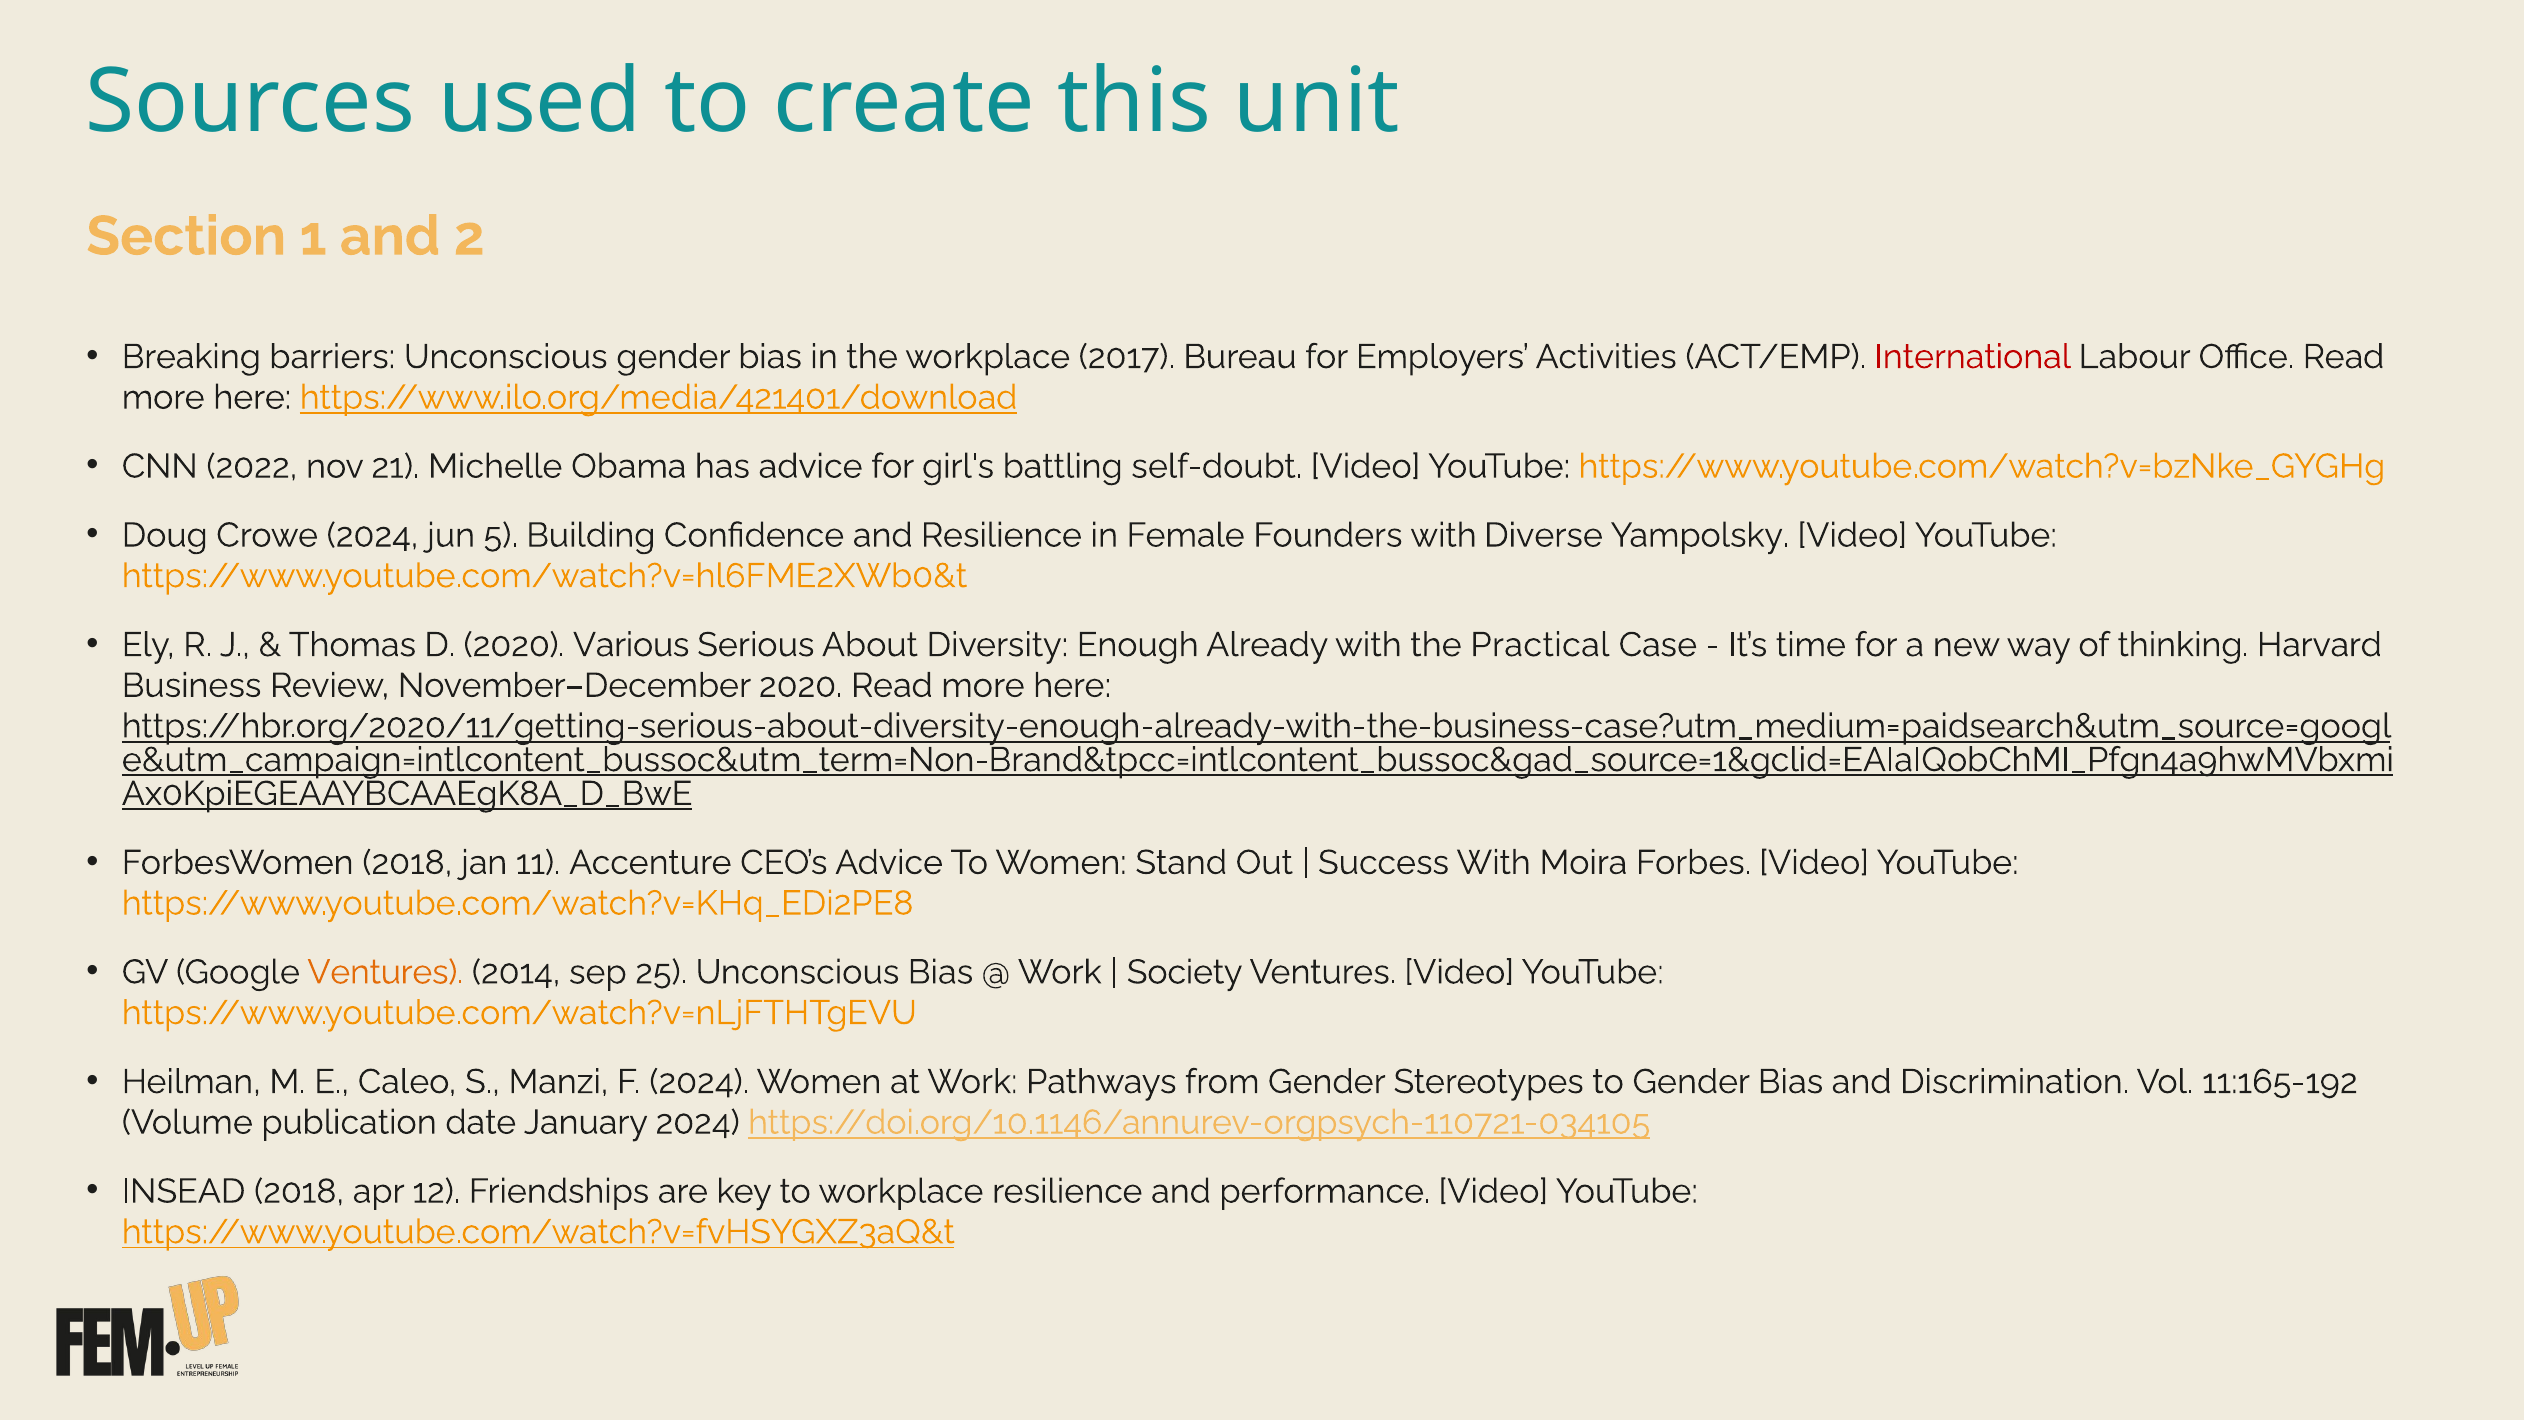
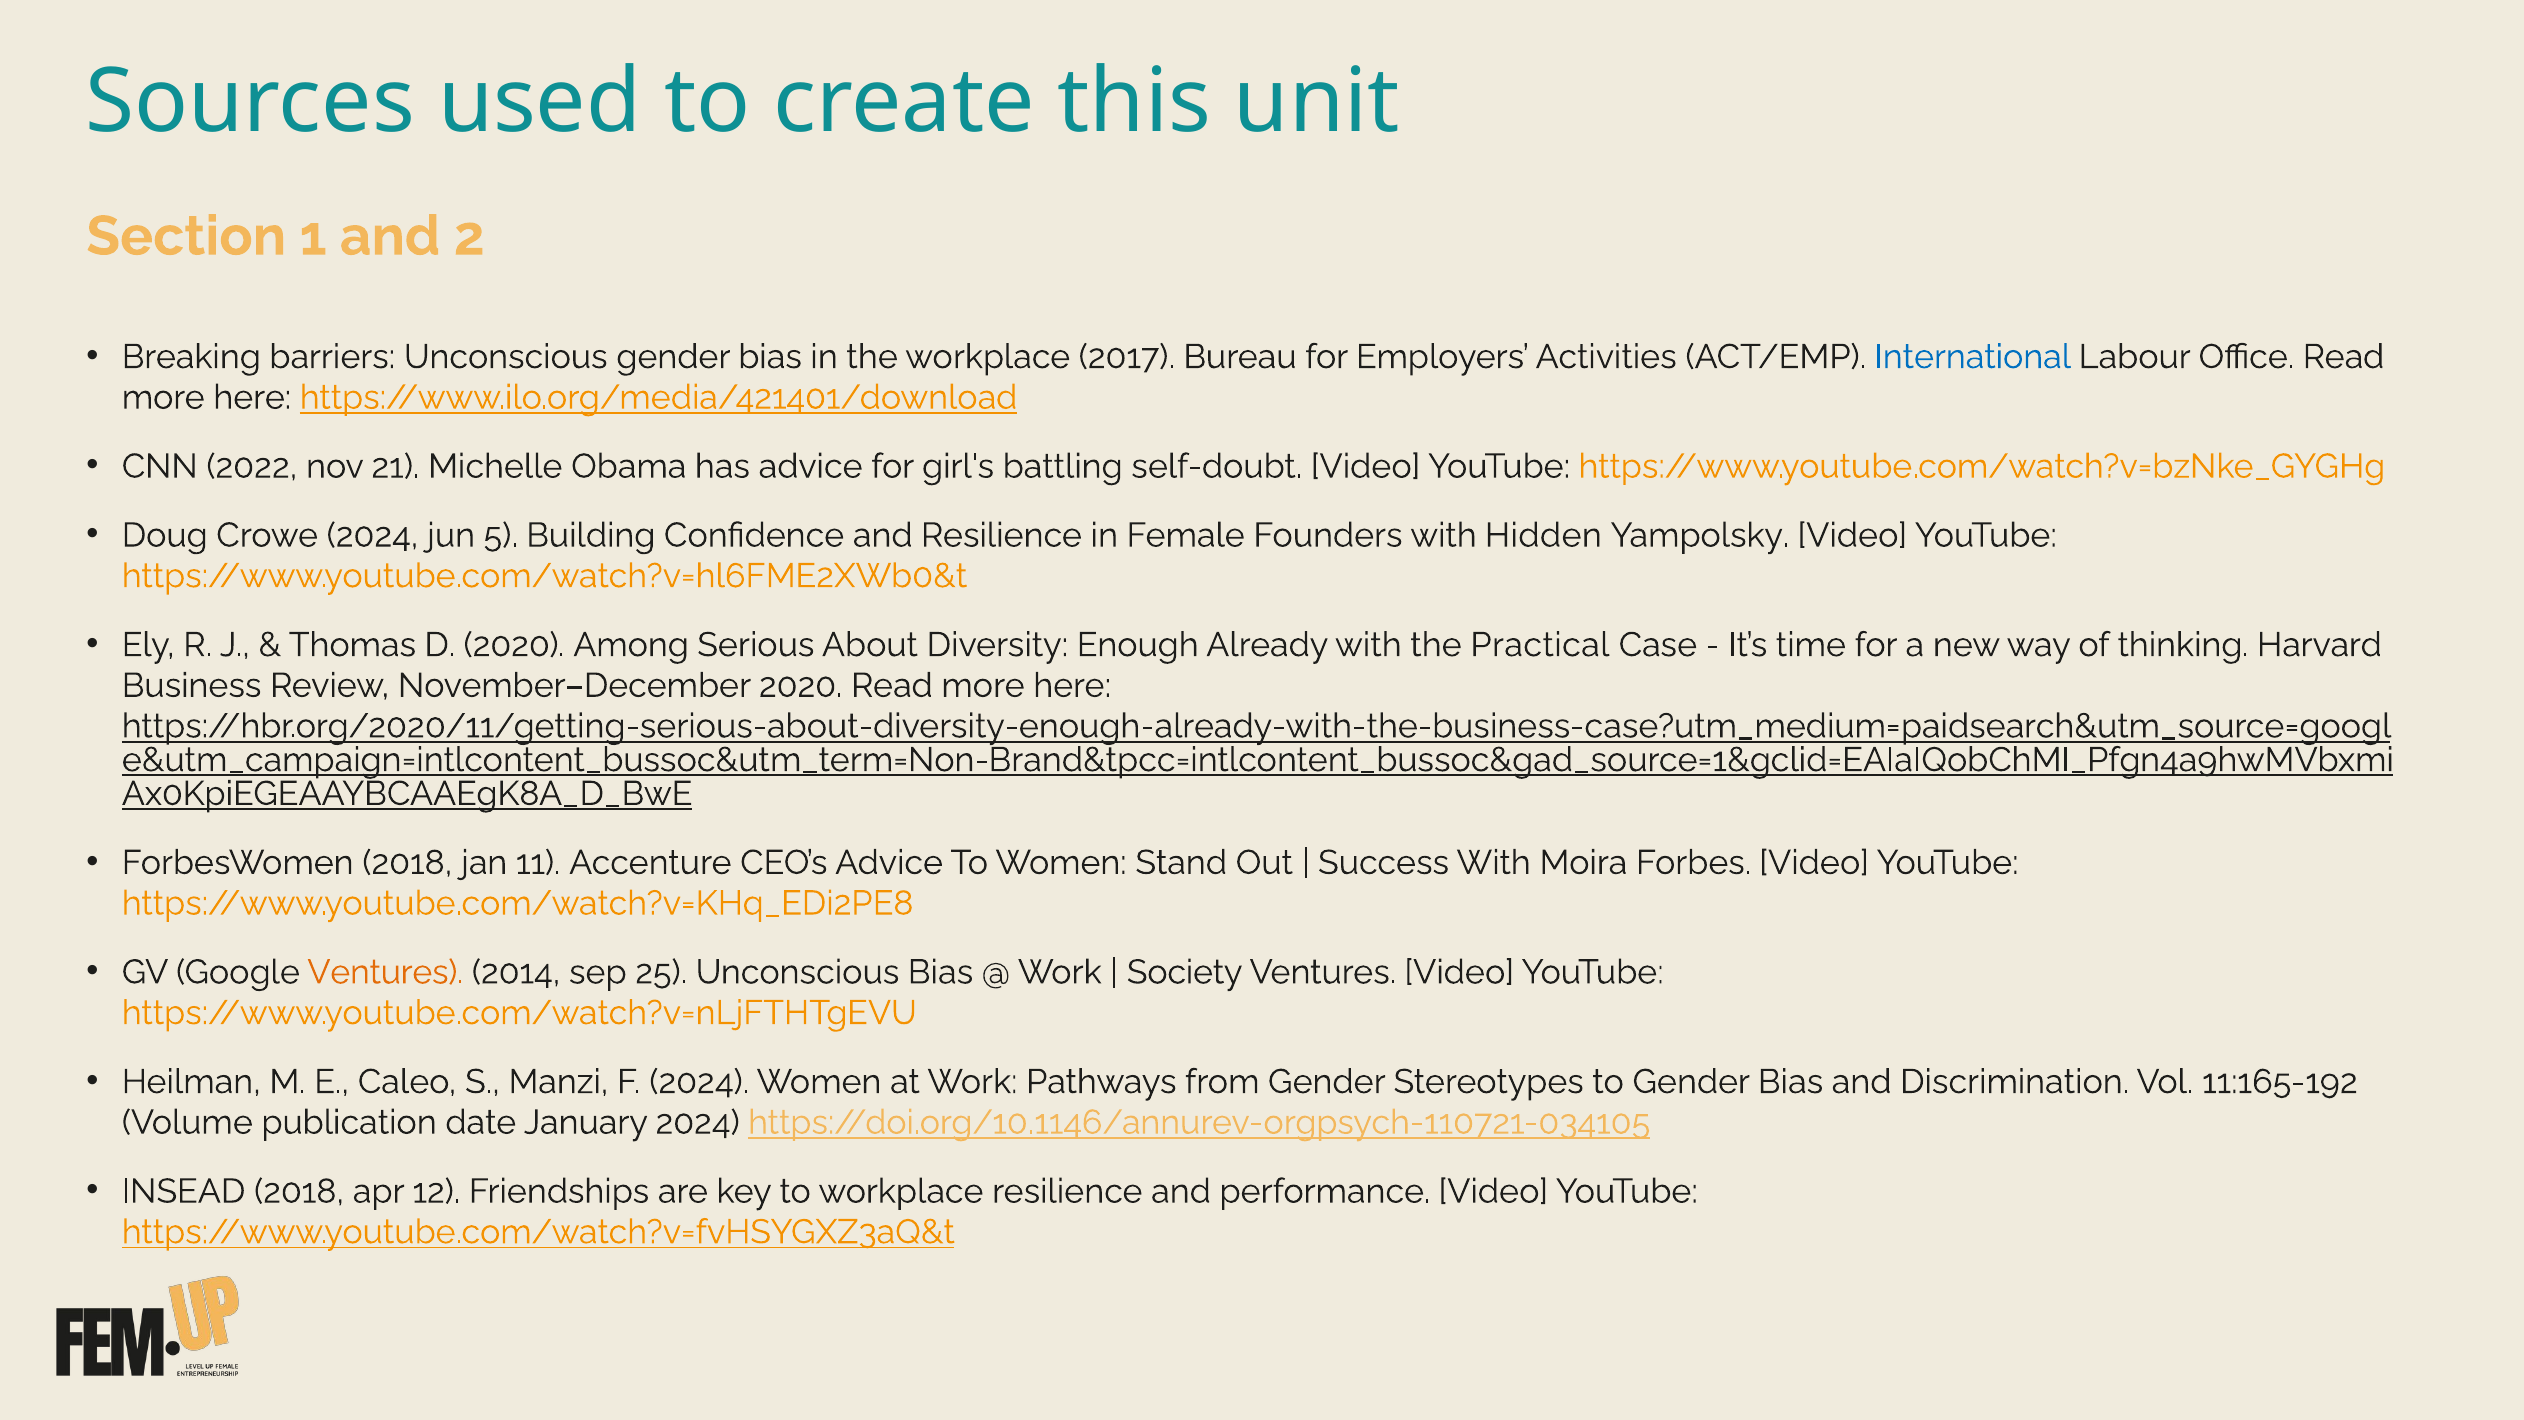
International colour: red -> blue (1973, 357)
Diverse: Diverse -> Hidden (1543, 535)
Various: Various -> Among (631, 645)
